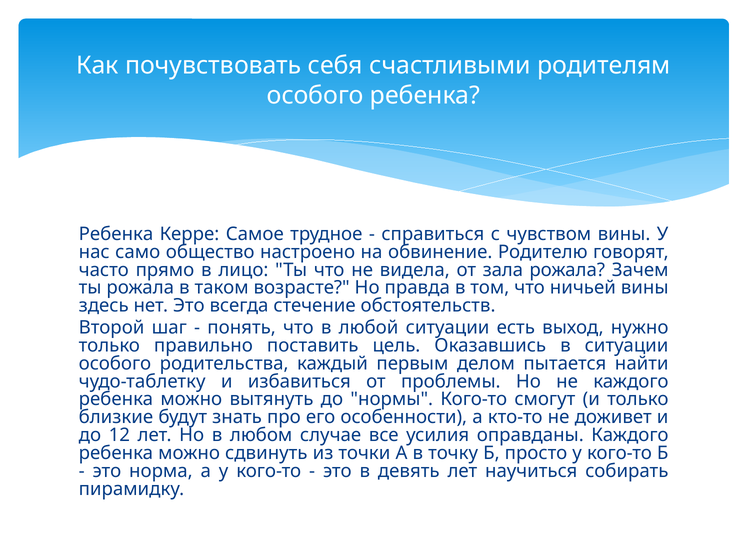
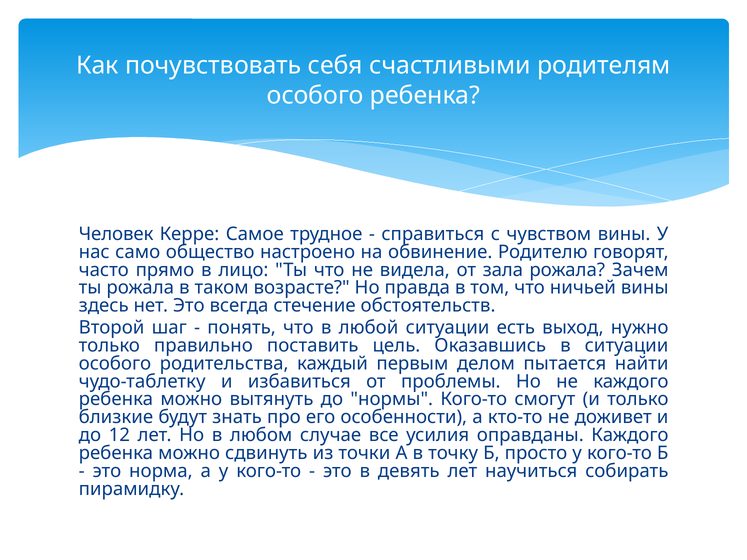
Ребенка: Ребенка -> Человек (116, 234)
